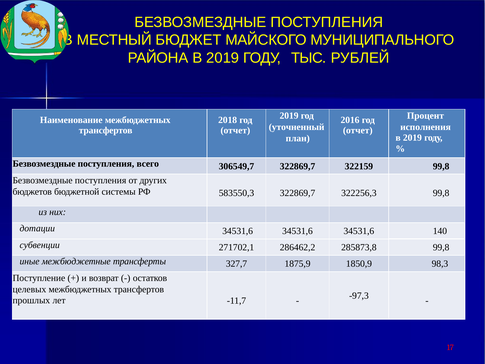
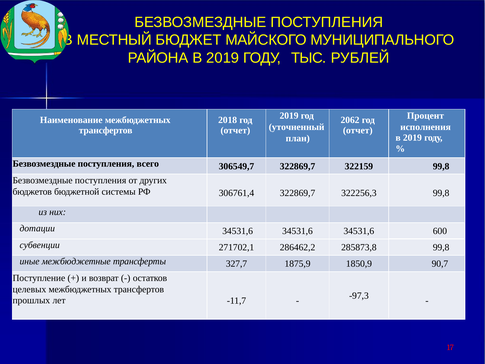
2016: 2016 -> 2062 (350, 120)
583550,3: 583550,3 -> 306761,4 (236, 193)
140: 140 -> 600 (440, 231)
98,3: 98,3 -> 90,7 (440, 264)
